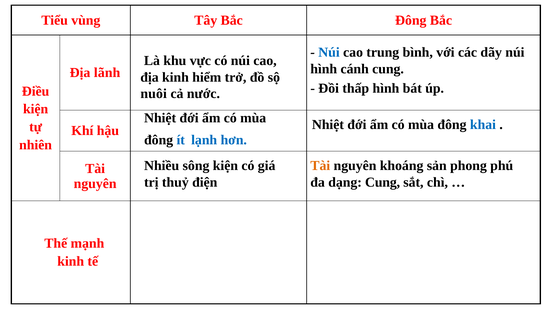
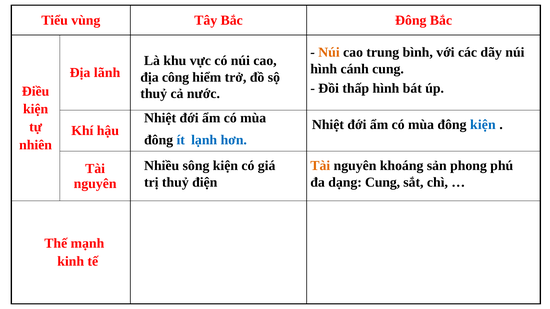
Núi colour: blue -> orange (329, 52)
địa kinh: kinh -> công (176, 77)
nuôi: nuôi -> thuỷ (154, 94)
đông khai: khai -> kiện (483, 125)
